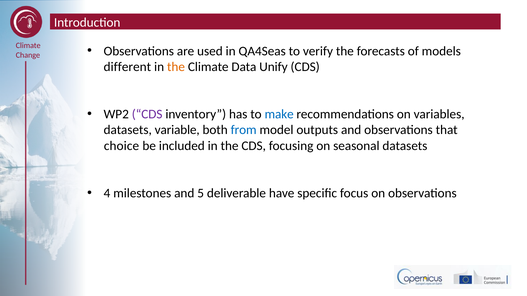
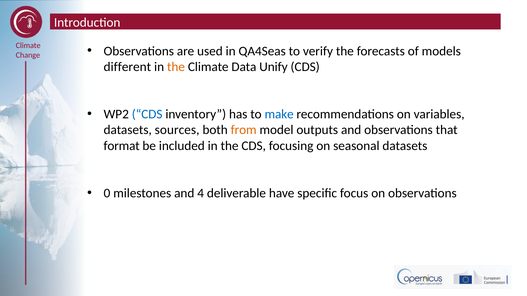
CDS colour: purple -> blue (147, 114)
variable: variable -> sources (177, 130)
from colour: blue -> orange (244, 130)
choice: choice -> format (122, 146)
4: 4 -> 0 (107, 193)
5: 5 -> 4 (201, 193)
